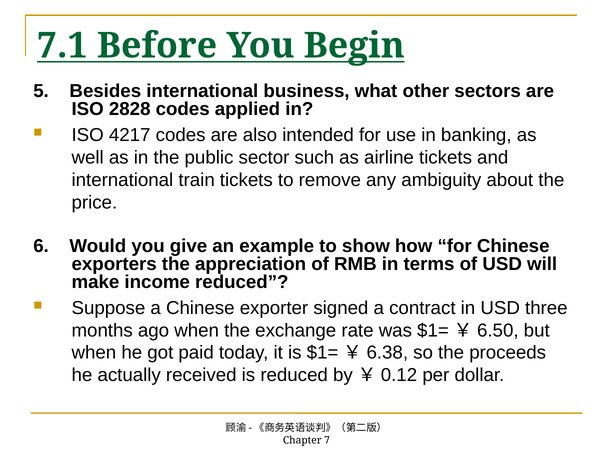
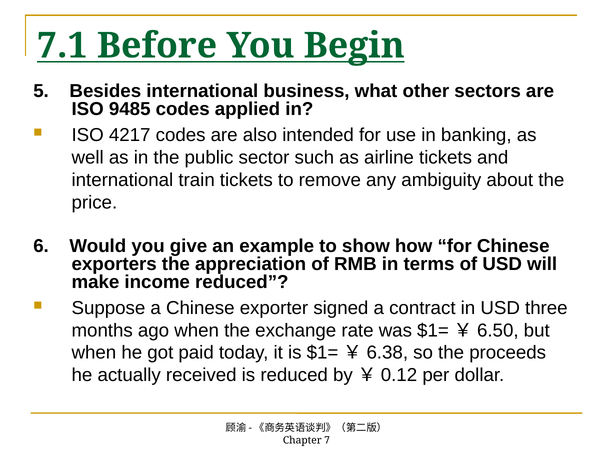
2828: 2828 -> 9485 (130, 109)
